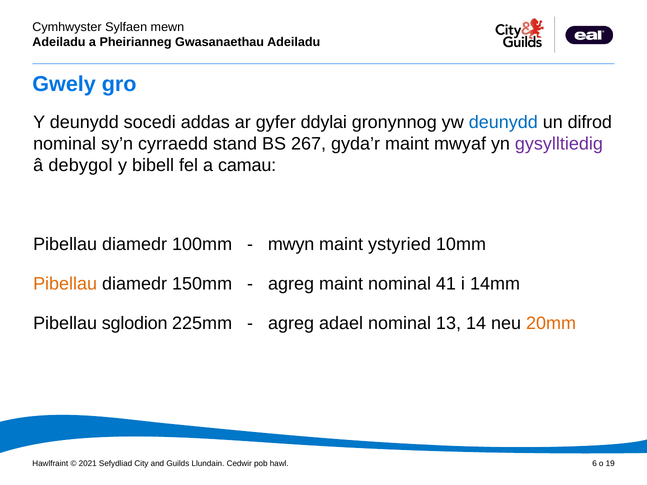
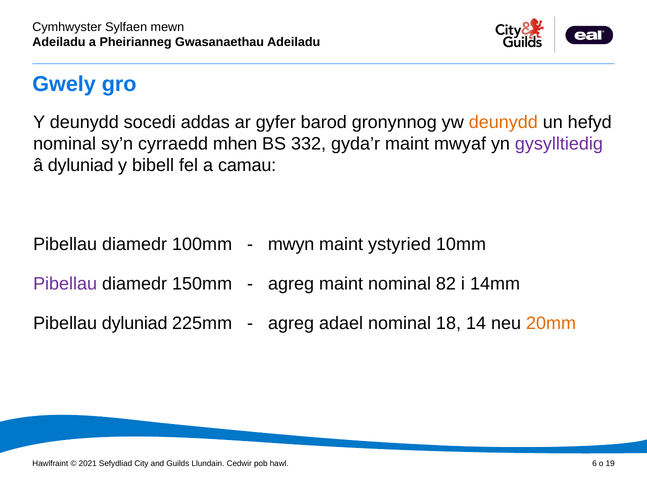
ddylai: ddylai -> barod (324, 122)
deunydd colour: blue -> orange (503, 122)
difrod: difrod -> hefyd (590, 122)
stand: stand -> mhen (235, 144)
267: 267 -> 332 (309, 144)
â debygol: debygol -> dyluniad (81, 165)
Pibellau colour: orange -> purple (65, 284)
41: 41 -> 82 (446, 284)
Pibellau sglodion: sglodion -> dyluniad (135, 324)
13: 13 -> 18 (448, 324)
